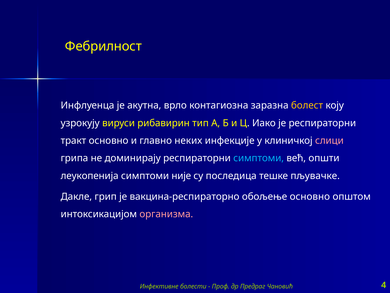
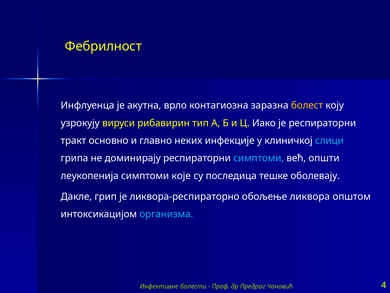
слици colour: pink -> light blue (329, 140)
није: није -> које (181, 176)
пљувачке: пљувачке -> оболевају (315, 176)
вакцина-респираторно: вакцина-респираторно -> ликвора-респираторно (185, 196)
обољење основно: основно -> ликвора (310, 196)
организма colour: pink -> light blue (166, 214)
